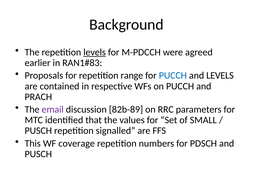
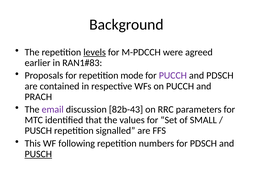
range: range -> mode (132, 75)
PUCCH colour: blue -> purple (173, 75)
and LEVELS: LEVELS -> PDSCH (220, 75)
82b-89: 82b-89 -> 82b-43 (126, 109)
coverage: coverage -> following (77, 143)
PUSCH underline: none -> present (38, 154)
